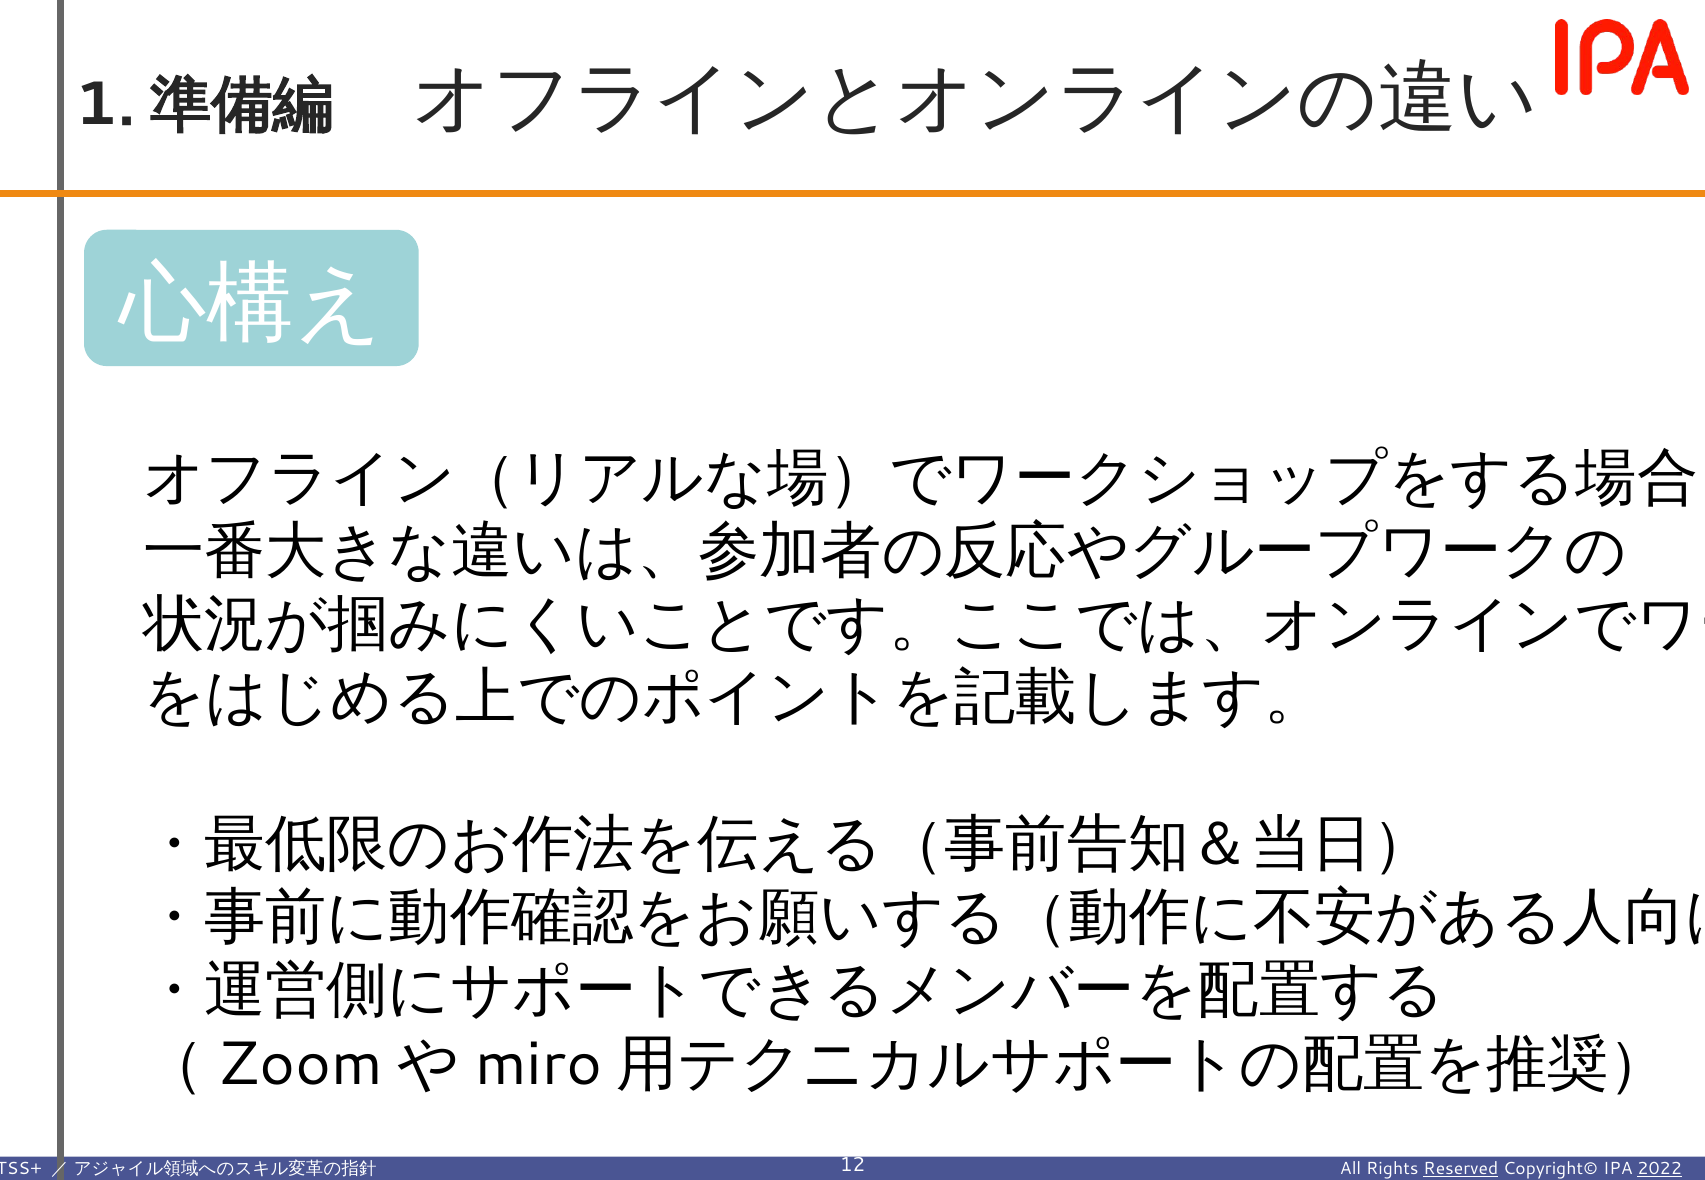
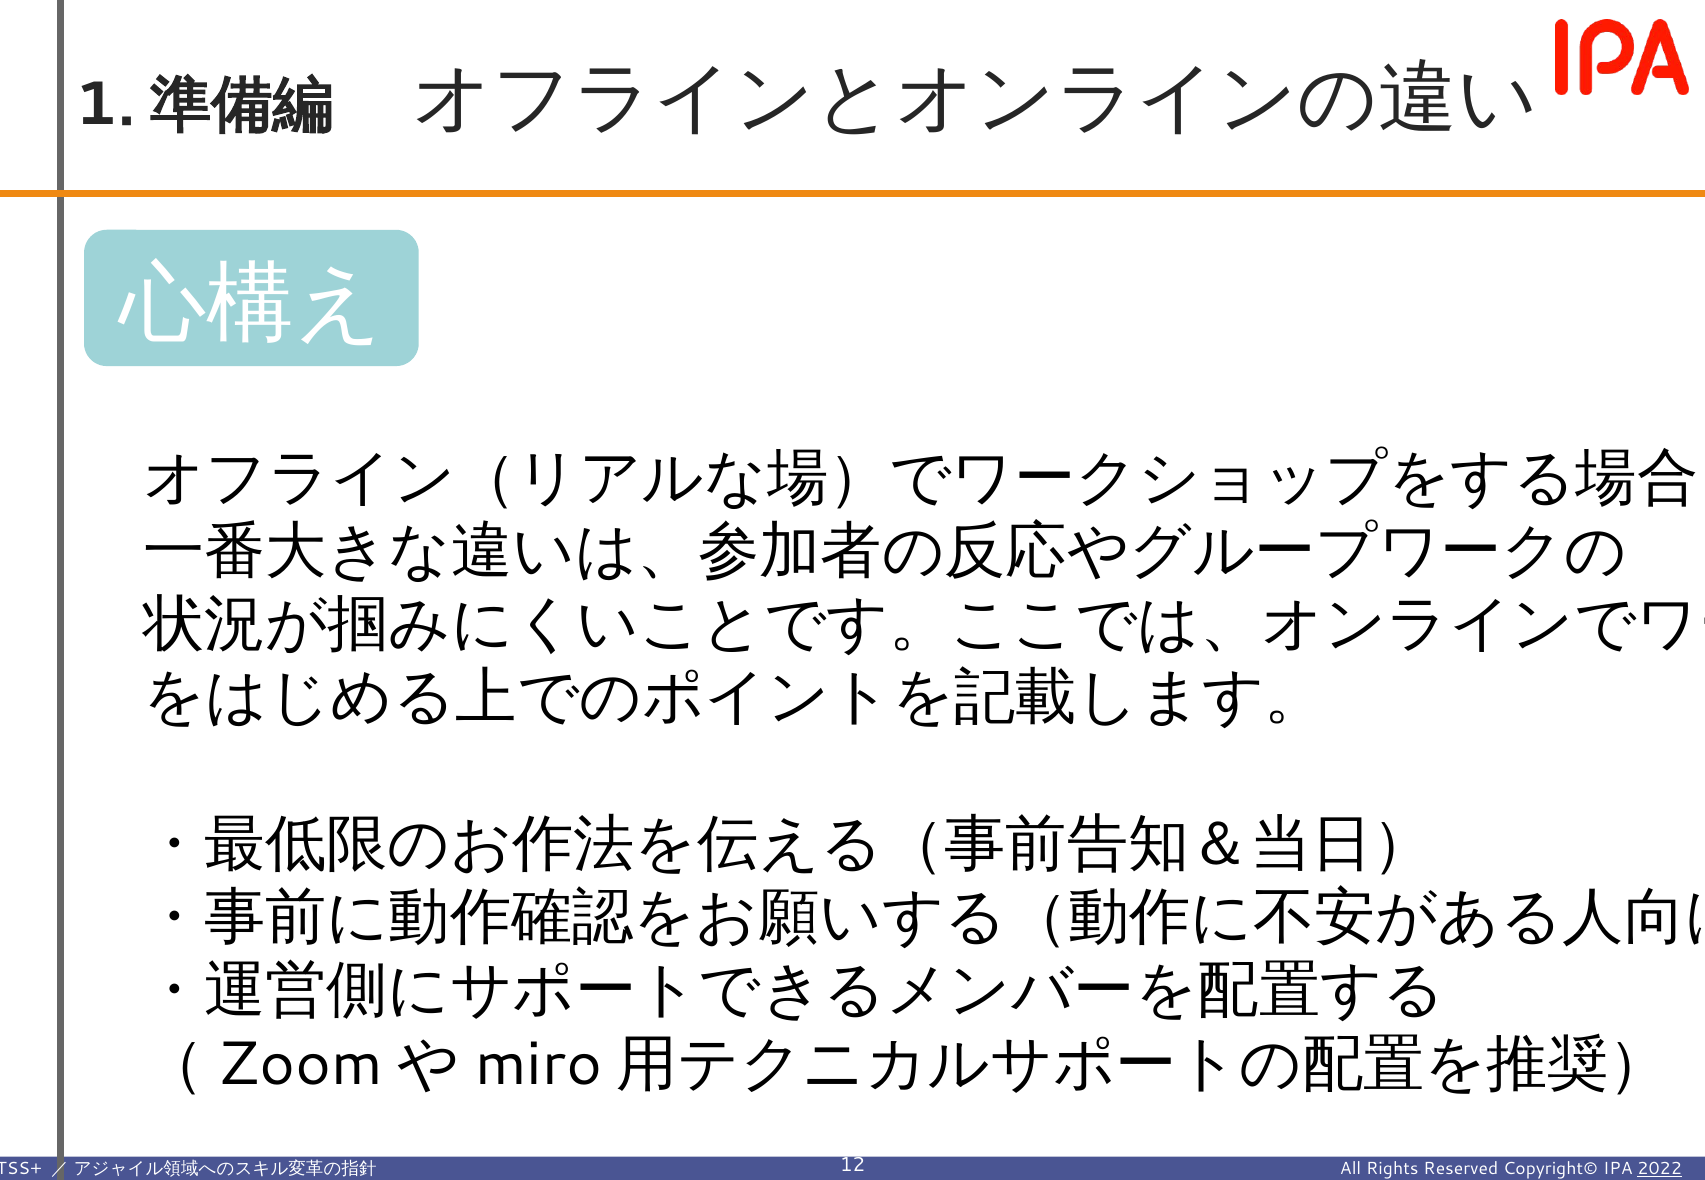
Reserved underline: present -> none (1461, 1170)
